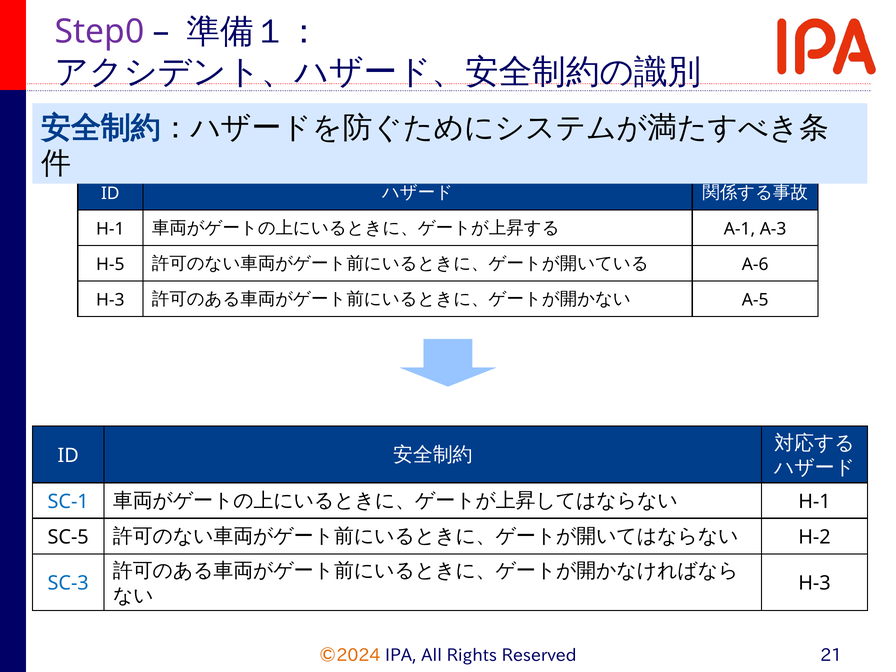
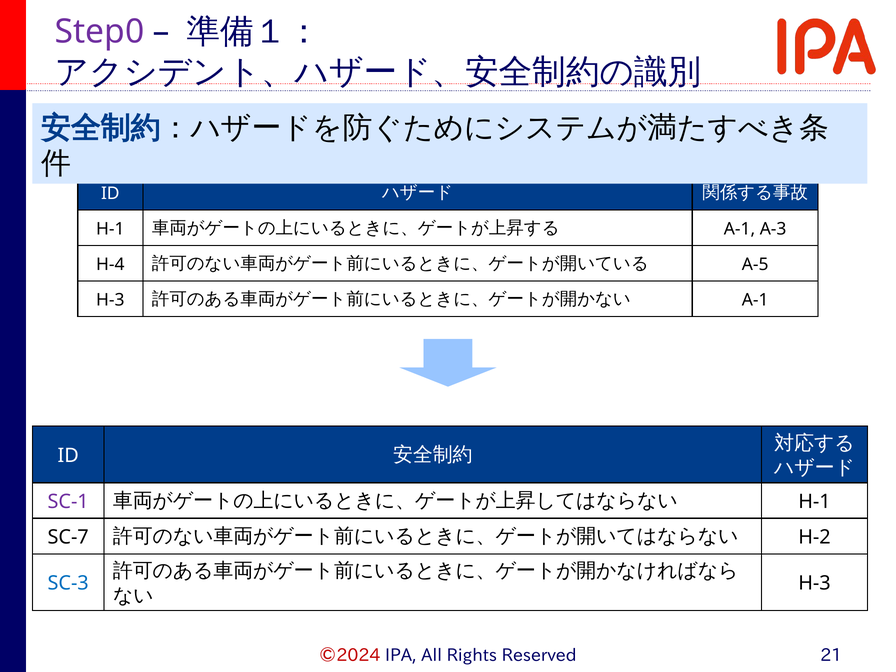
H-5: H-5 -> H-4 (110, 264)
A-6: A-6 -> A-5 (755, 264)
A-5: A-5 -> A-1 (755, 300)
SC-1 colour: blue -> purple (68, 502)
SC-5: SC-5 -> SC-7 (68, 537)
©2024 colour: orange -> red (350, 656)
